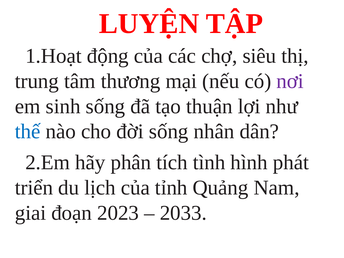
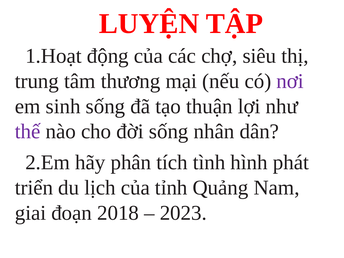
thế colour: blue -> purple (28, 132)
2023: 2023 -> 2018 (118, 213)
2033: 2033 -> 2023 (183, 213)
